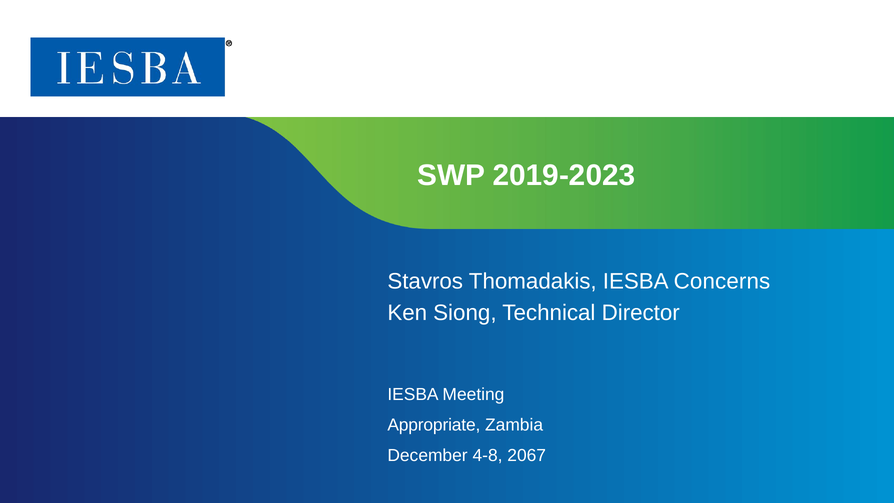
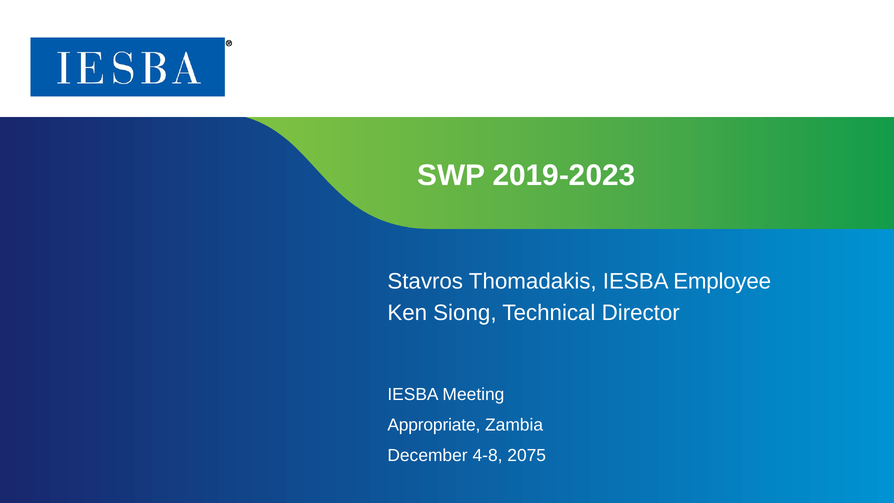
Concerns: Concerns -> Employee (722, 281)
2067: 2067 -> 2075 (527, 456)
